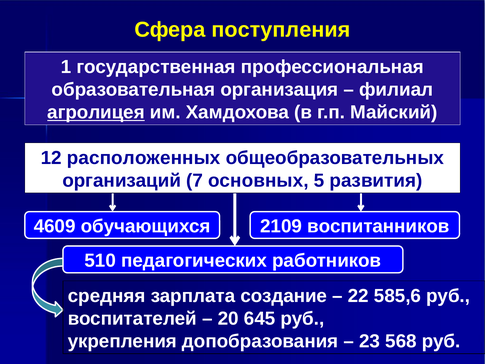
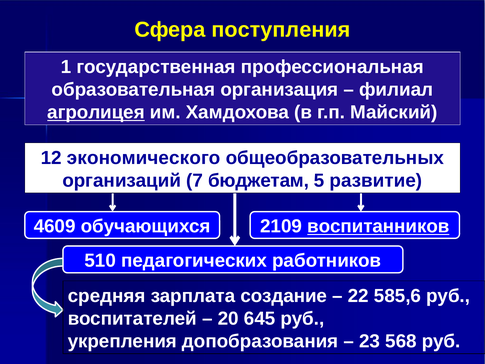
расположенных: расположенных -> экономического (144, 158)
основных: основных -> бюджетам (258, 180)
развития: развития -> развитие (376, 180)
воспитанников underline: none -> present (378, 226)
